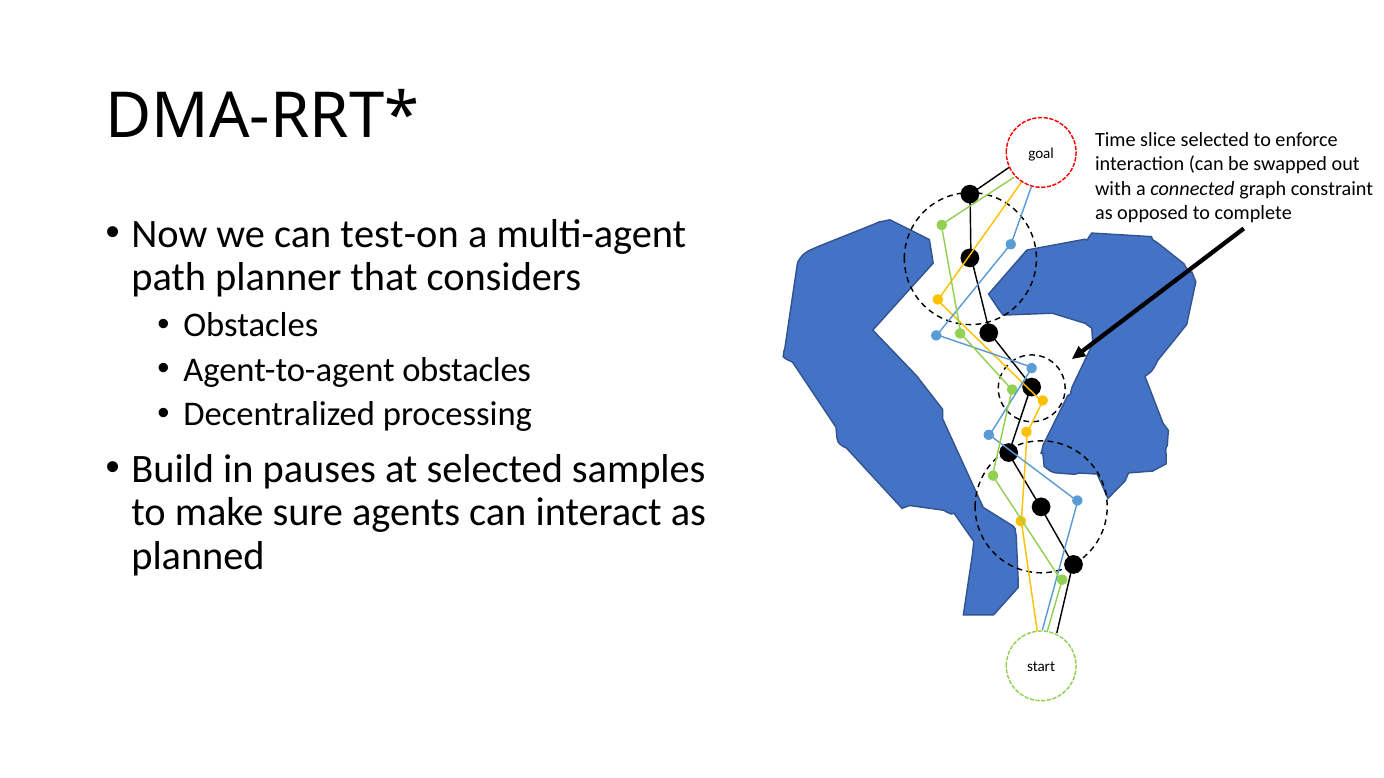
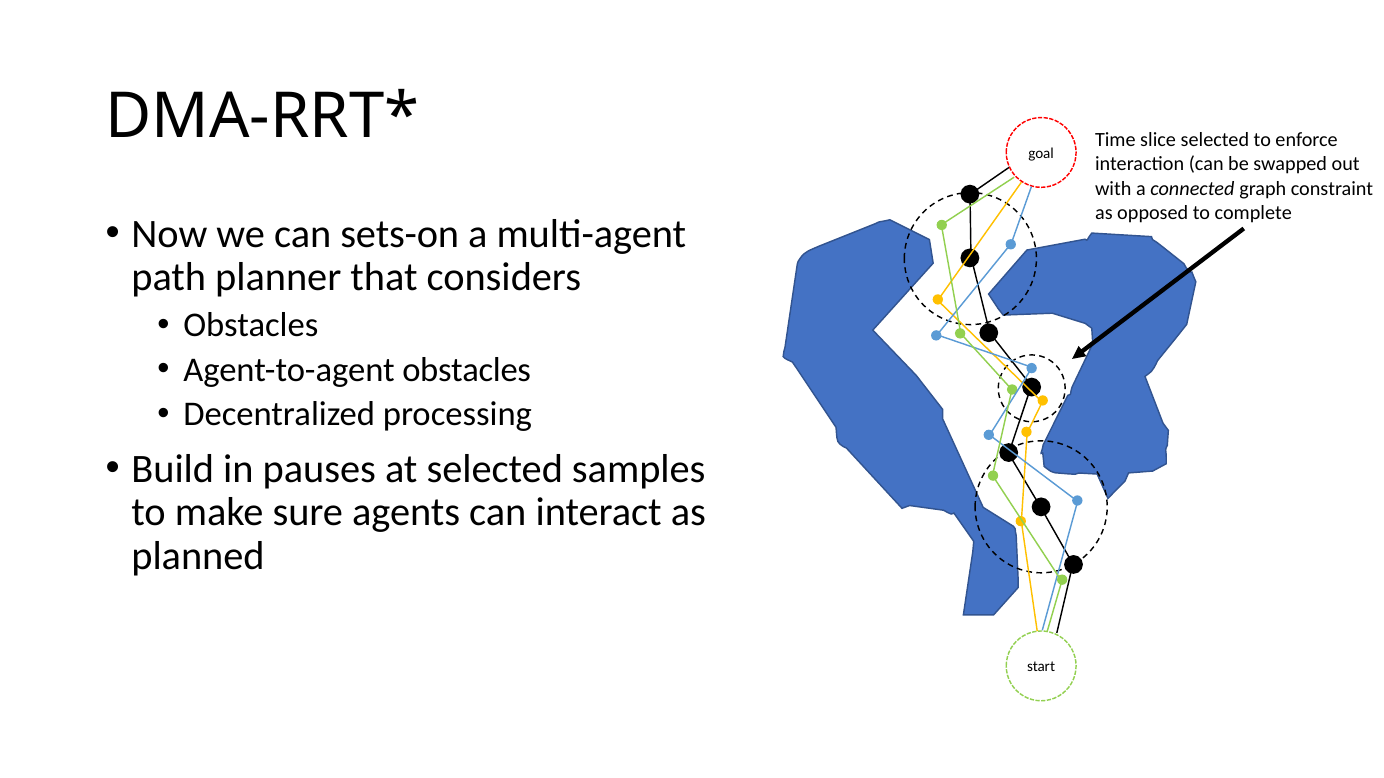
test-on: test-on -> sets-on (400, 234)
